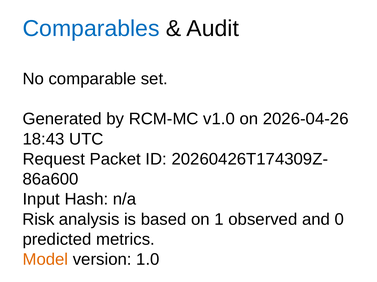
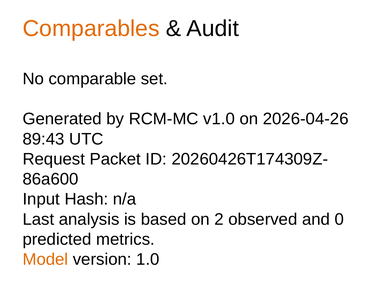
Comparables colour: blue -> orange (91, 29)
18:43: 18:43 -> 89:43 (44, 139)
Risk: Risk -> Last (38, 220)
1: 1 -> 2 (219, 220)
